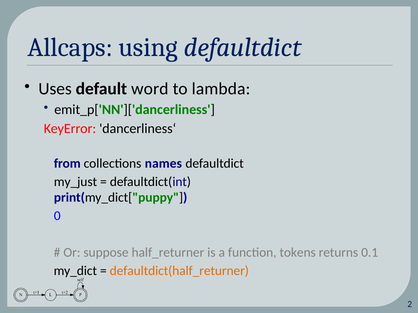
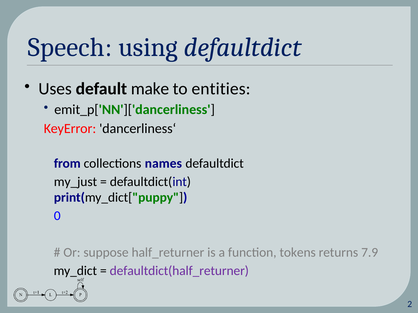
Allcaps: Allcaps -> Speech (70, 48)
word: word -> make (150, 89)
lambda: lambda -> entities (221, 89)
0.1: 0.1 -> 7.9 (370, 253)
defaultdict(half_returner colour: orange -> purple (179, 271)
